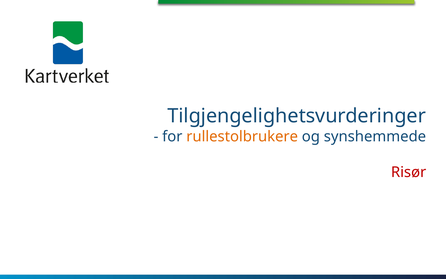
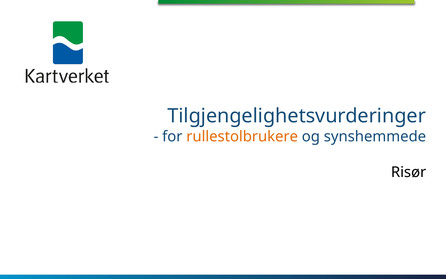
Risør colour: red -> black (409, 172)
